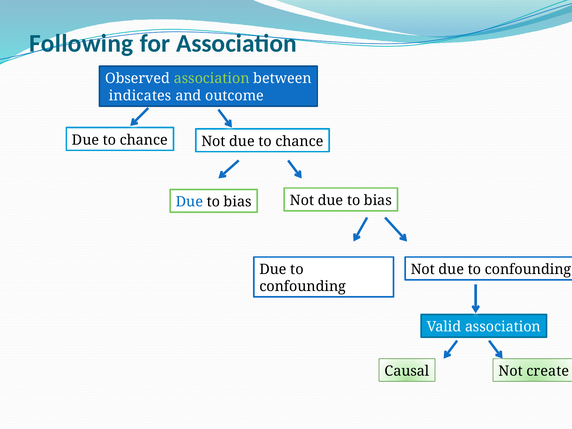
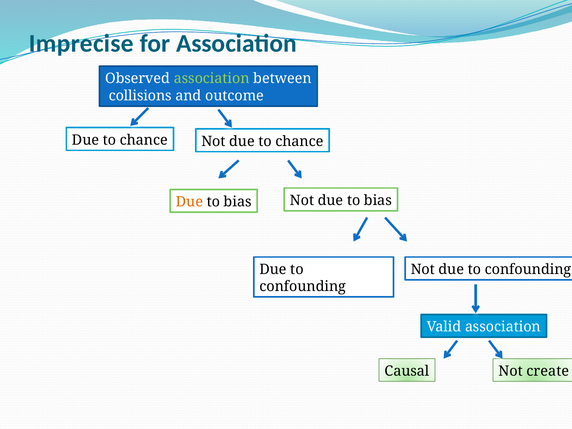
Following: Following -> Imprecise (81, 43)
indicates: indicates -> collisions (140, 96)
Due colour: blue -> orange (189, 202)
